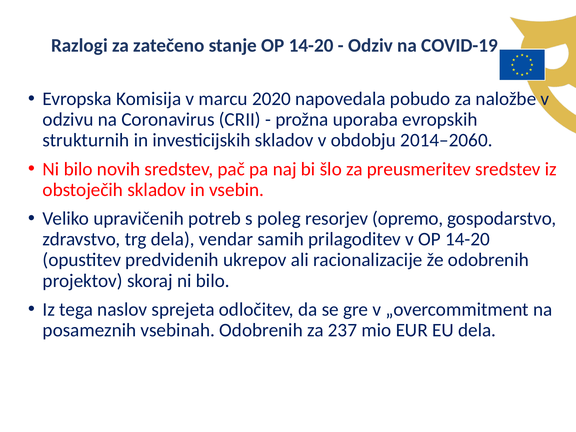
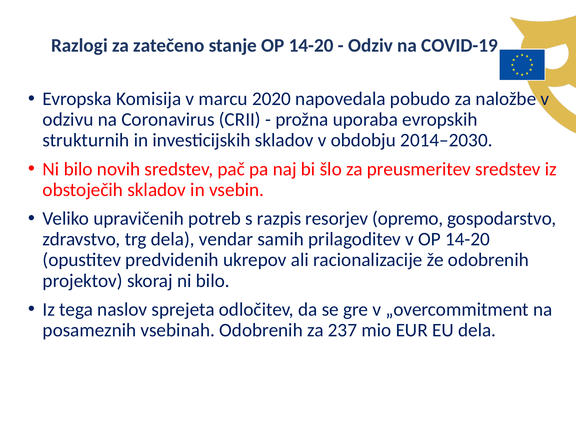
2014–2060: 2014–2060 -> 2014–2030 (446, 140)
poleg: poleg -> razpis (279, 218)
